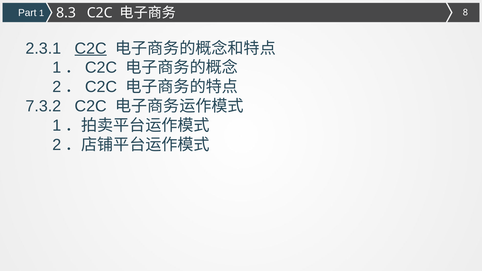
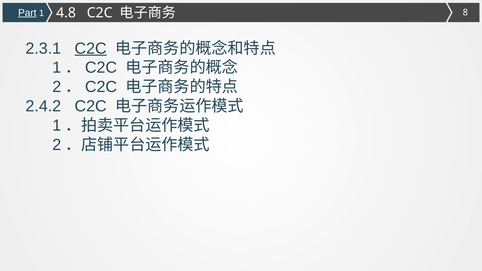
Part underline: none -> present (27, 13)
8.3: 8.3 -> 4.8 (66, 13)
7.3.2: 7.3.2 -> 2.4.2 (43, 106)
